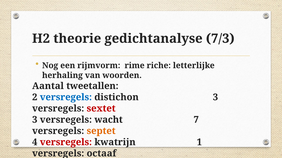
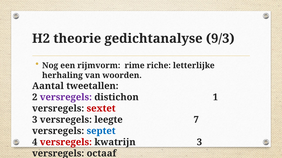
7/3: 7/3 -> 9/3 (220, 39)
versregels colour: blue -> purple (66, 98)
distichon 3: 3 -> 1 (215, 98)
wacht: wacht -> leegte (109, 120)
septet colour: orange -> blue (101, 131)
kwatrijn 1: 1 -> 3 (199, 143)
